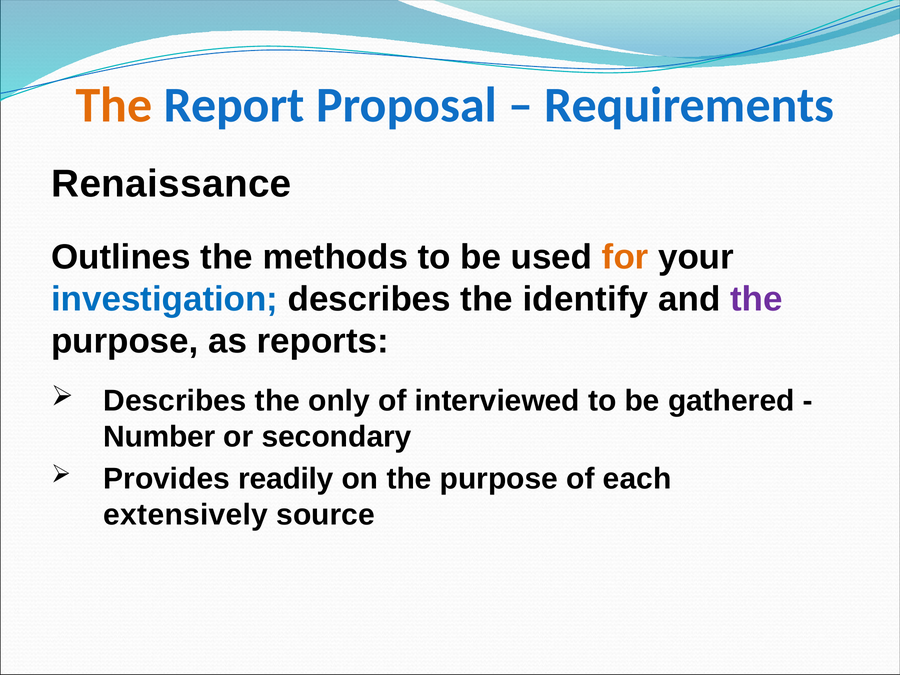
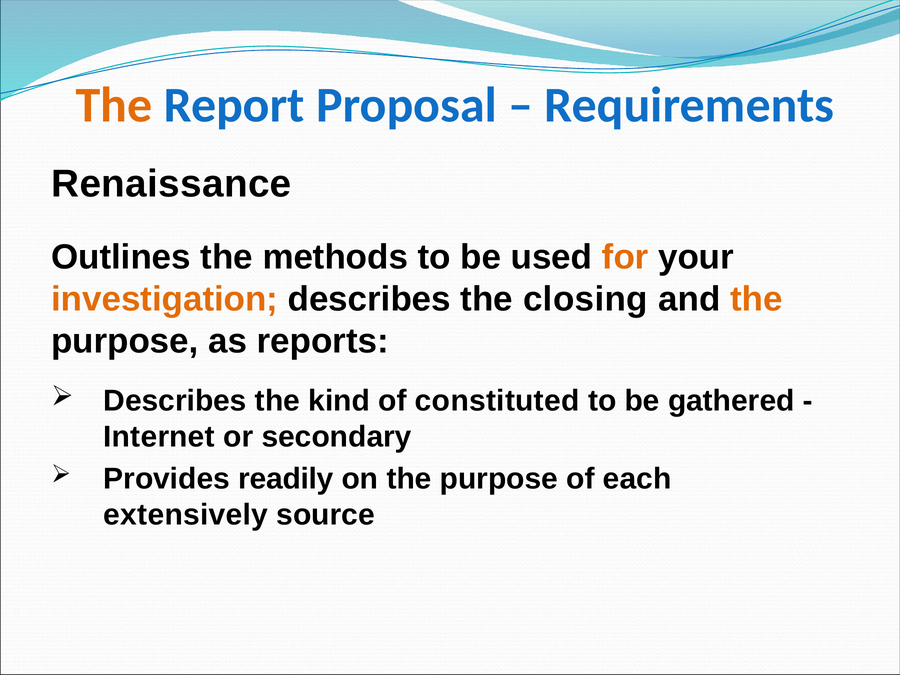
investigation colour: blue -> orange (165, 299)
identify: identify -> closing (585, 299)
the colour: purple -> orange (756, 299)
only: only -> kind (339, 401)
interviewed: interviewed -> constituted (497, 401)
Number: Number -> Internet (159, 437)
